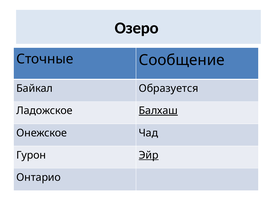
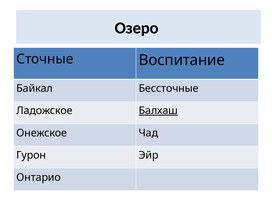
Сообщение: Сообщение -> Воспитание (182, 60)
Образуется: Образуется -> Бессточные (169, 88)
Эйр underline: present -> none (149, 155)
